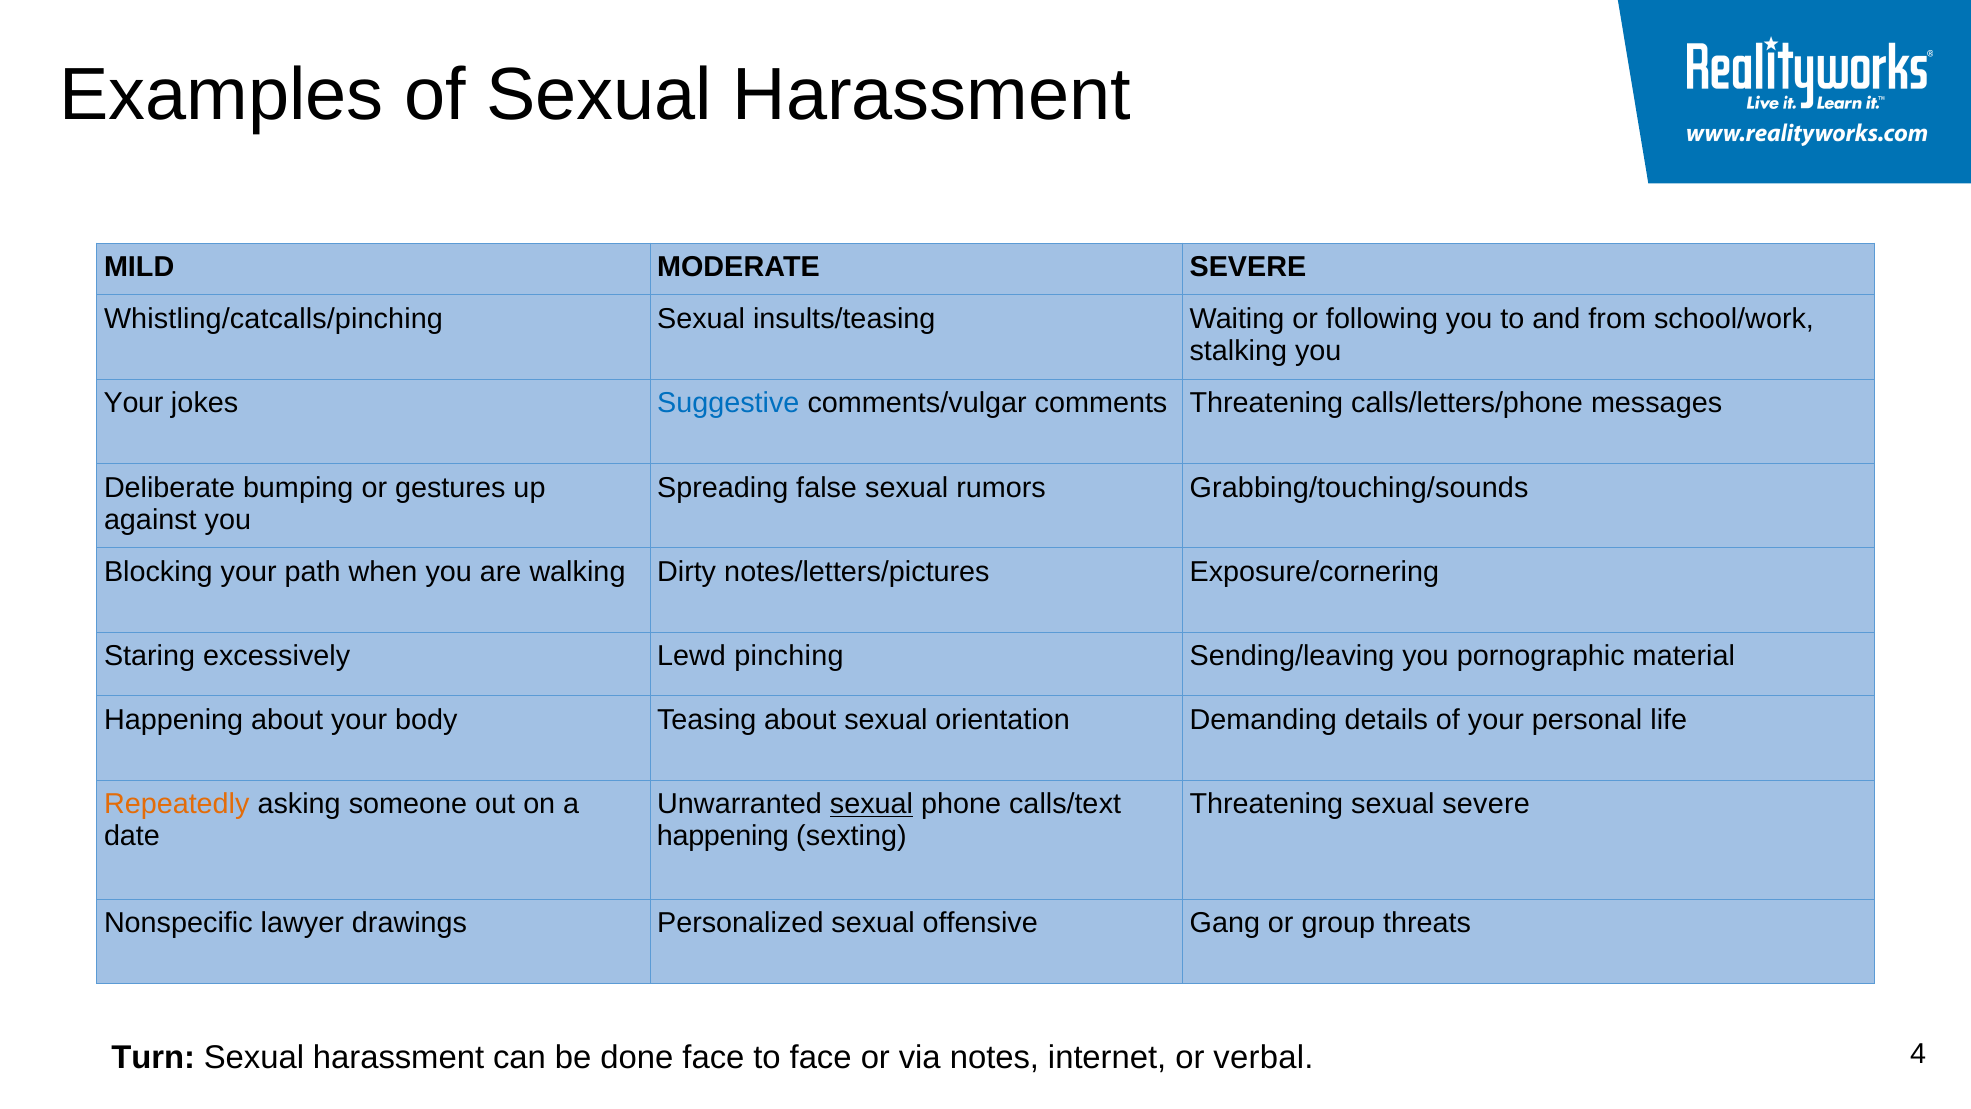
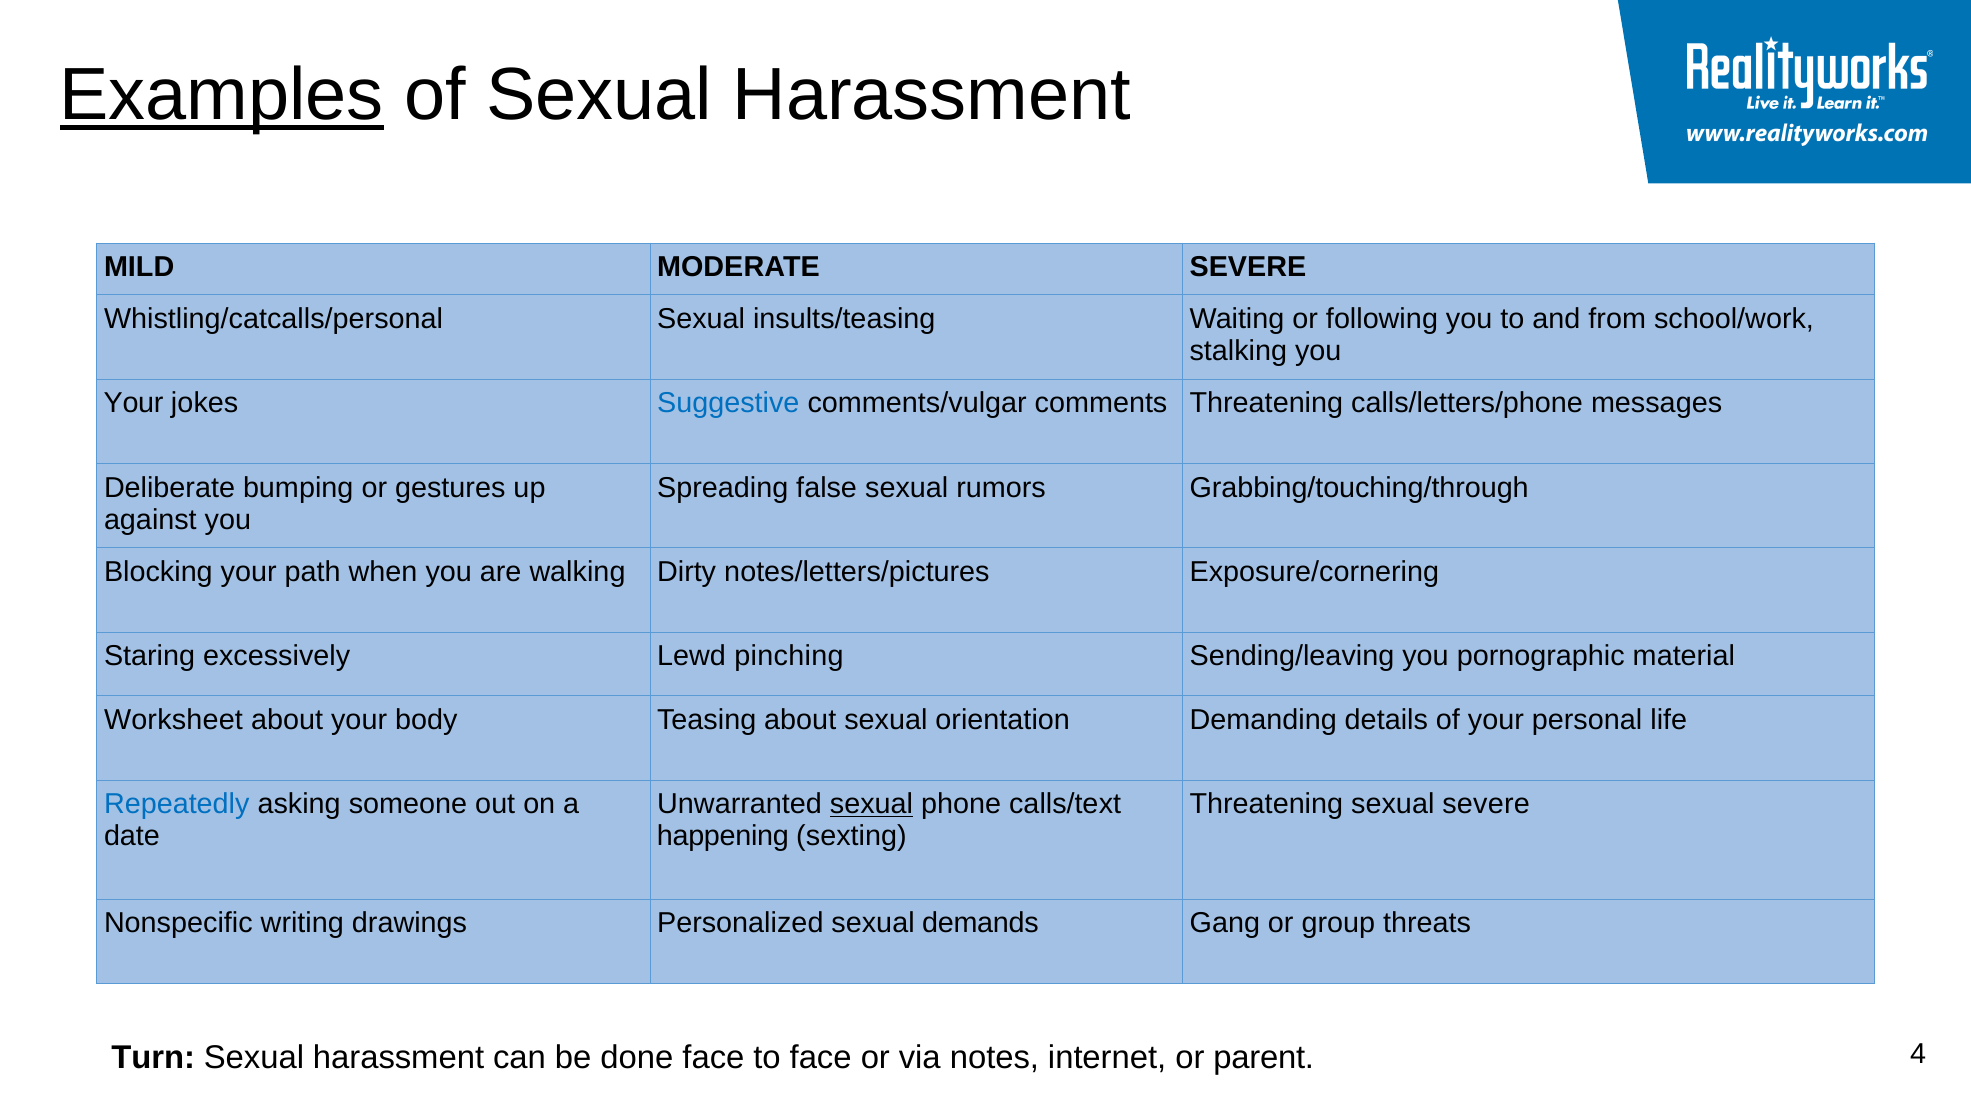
Examples underline: none -> present (222, 95)
Whistling/catcalls/pinching: Whistling/catcalls/pinching -> Whistling/catcalls/personal (274, 319)
Grabbing/touching/sounds: Grabbing/touching/sounds -> Grabbing/touching/through (1359, 487)
Happening: Happening -> Worksheet (173, 719)
Repeatedly colour: orange -> blue (177, 804)
lawyer: lawyer -> writing (302, 923)
offensive: offensive -> demands (980, 923)
verbal: verbal -> parent (1264, 1057)
